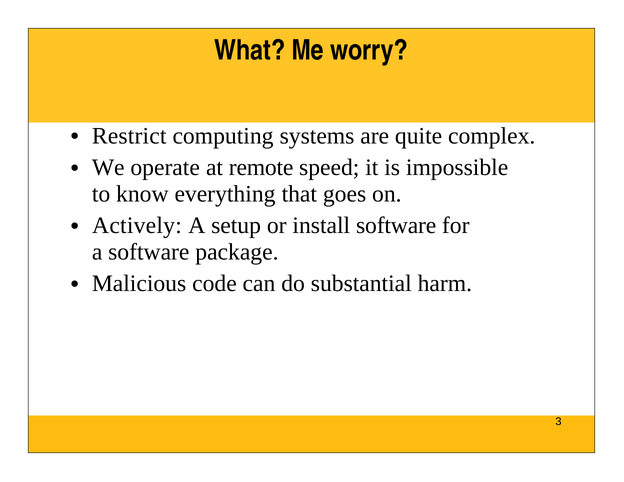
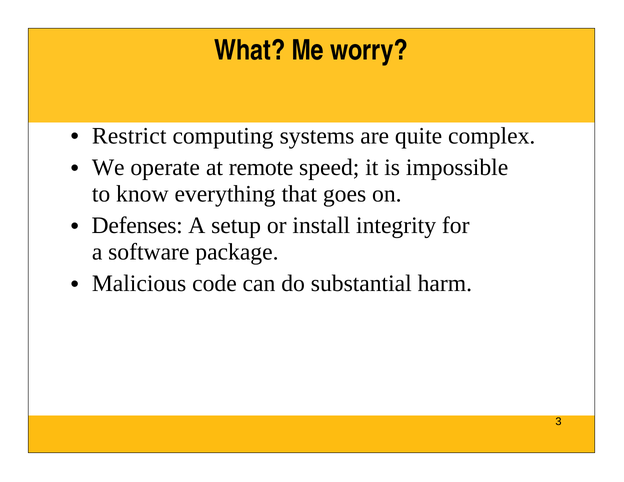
Actively: Actively -> Defenses (137, 226)
install software: software -> integrity (396, 226)
